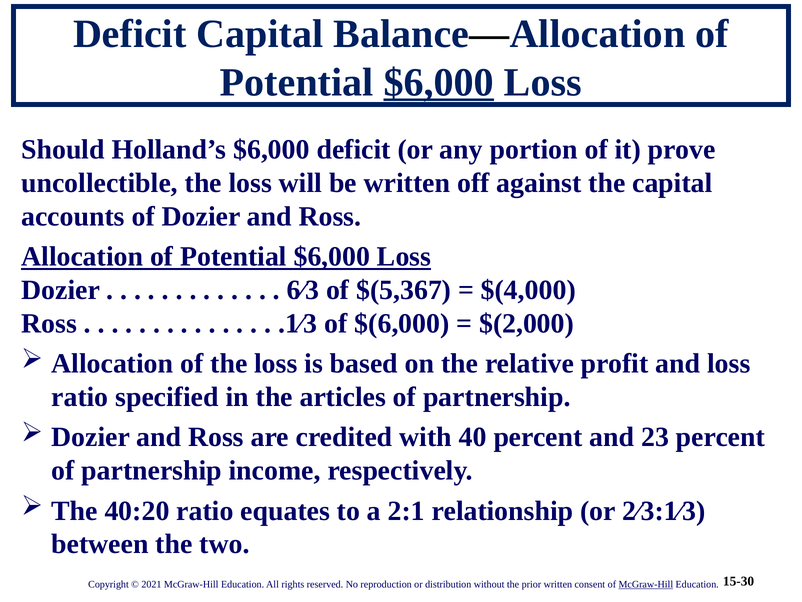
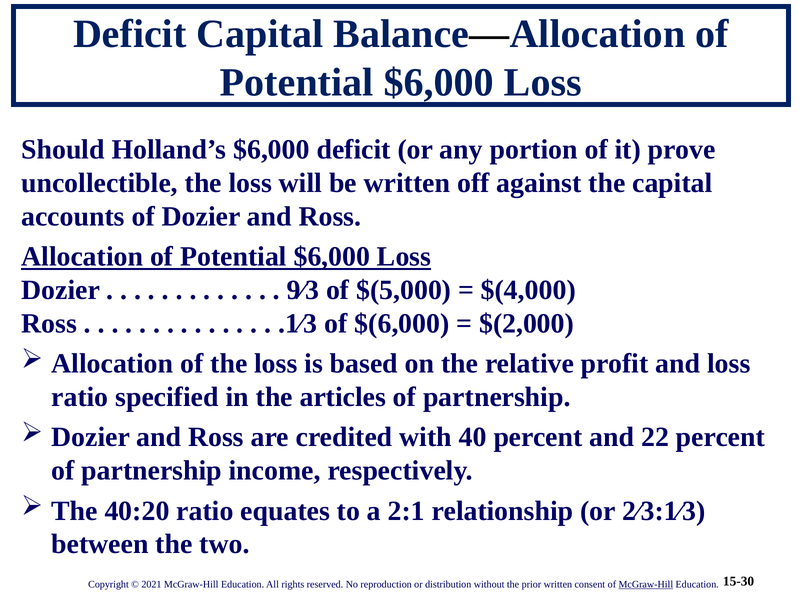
$6,000 underline: present -> none (439, 82)
6⁄3: 6⁄3 -> 9⁄3 (303, 290)
$(5,367: $(5,367 -> $(5,000 (404, 290)
23: 23 -> 22 (655, 437)
